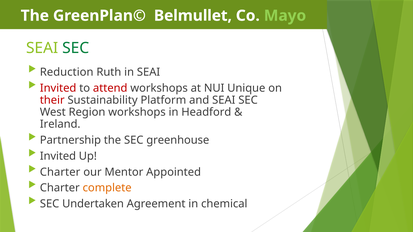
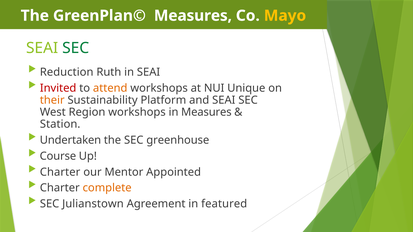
GreenPlan© Belmullet: Belmullet -> Measures (193, 16)
Mayo colour: light green -> yellow (285, 16)
attend colour: red -> orange (110, 88)
their colour: red -> orange (52, 100)
in Headford: Headford -> Measures (206, 112)
Ireland: Ireland -> Station (60, 124)
Partnership: Partnership -> Undertaken (70, 140)
Invited: Invited -> Course (58, 156)
Undertaken: Undertaken -> Julianstown (93, 204)
chemical: chemical -> featured (224, 204)
